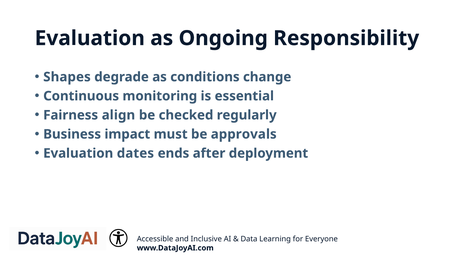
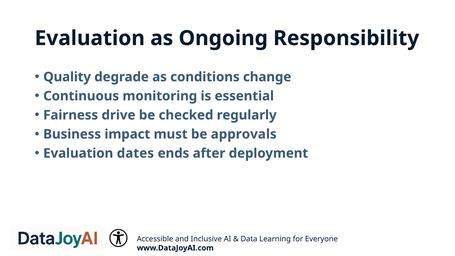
Shapes: Shapes -> Quality (67, 77)
align: align -> drive (118, 115)
